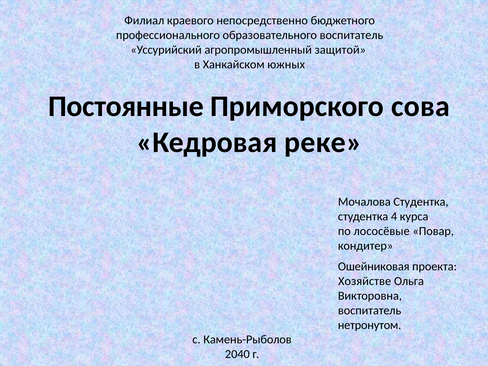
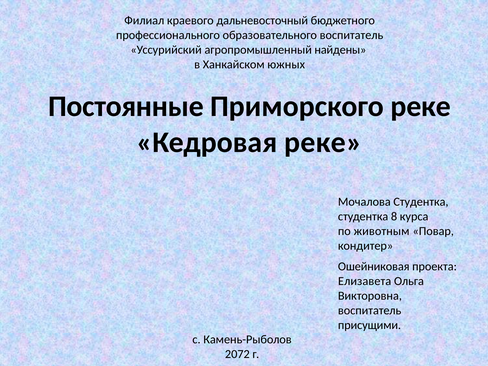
непосредственно: непосредственно -> дальневосточный (262, 21)
защитой: защитой -> найдены (340, 50)
Приморского сова: сова -> реке (421, 106)
4: 4 -> 8 (394, 217)
лососёвые: лососёвые -> животным (382, 231)
Хозяйстве: Хозяйстве -> Елизавета (365, 281)
нетронутом: нетронутом -> присущими (370, 325)
2040: 2040 -> 2072 (237, 354)
